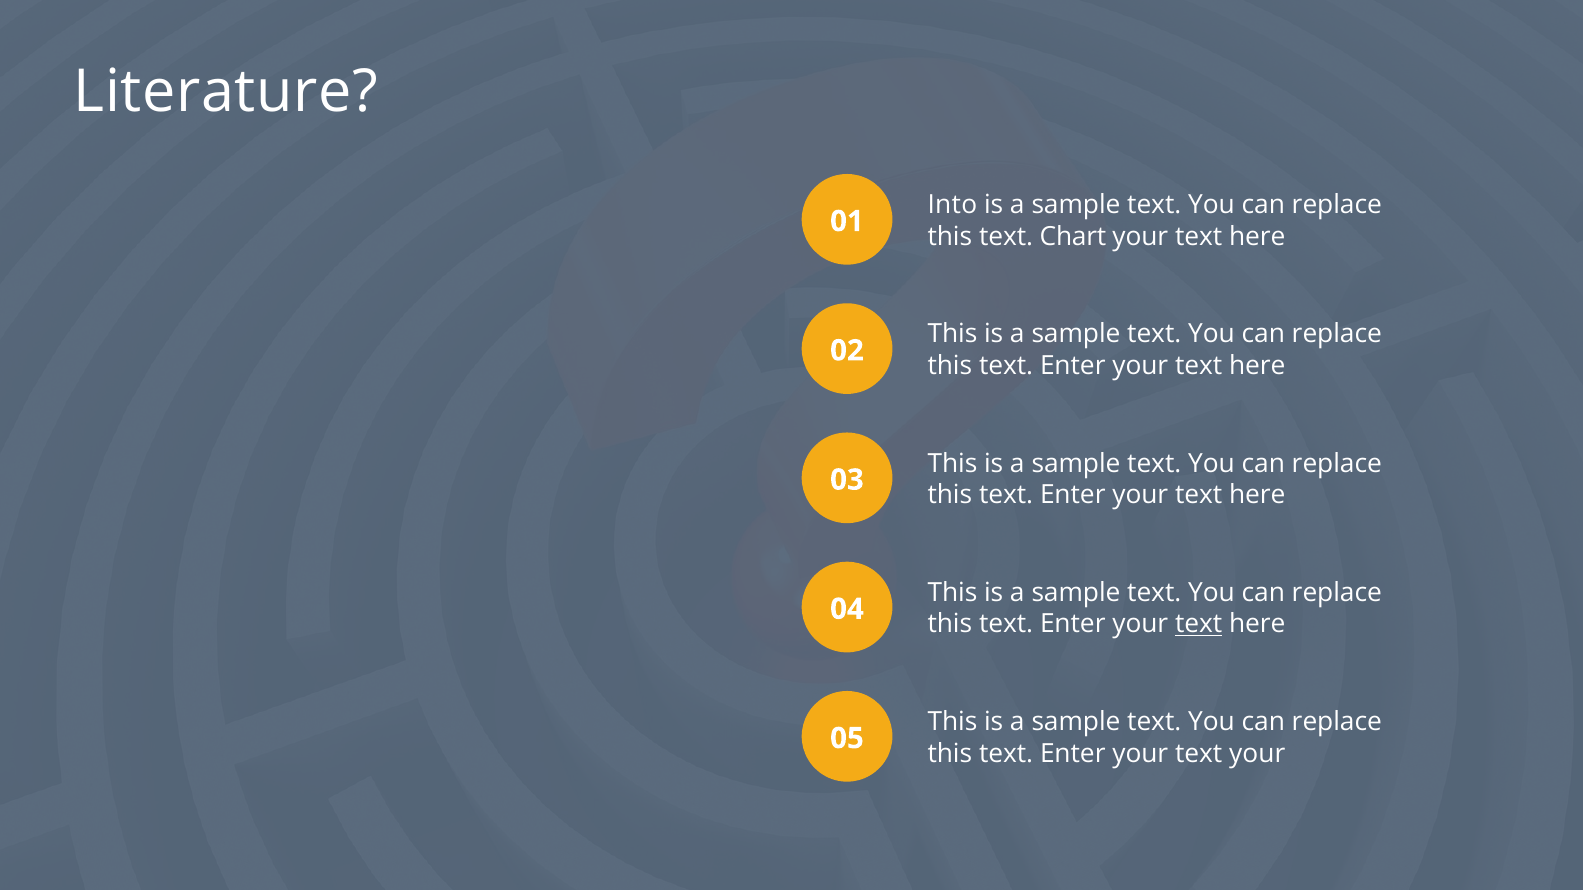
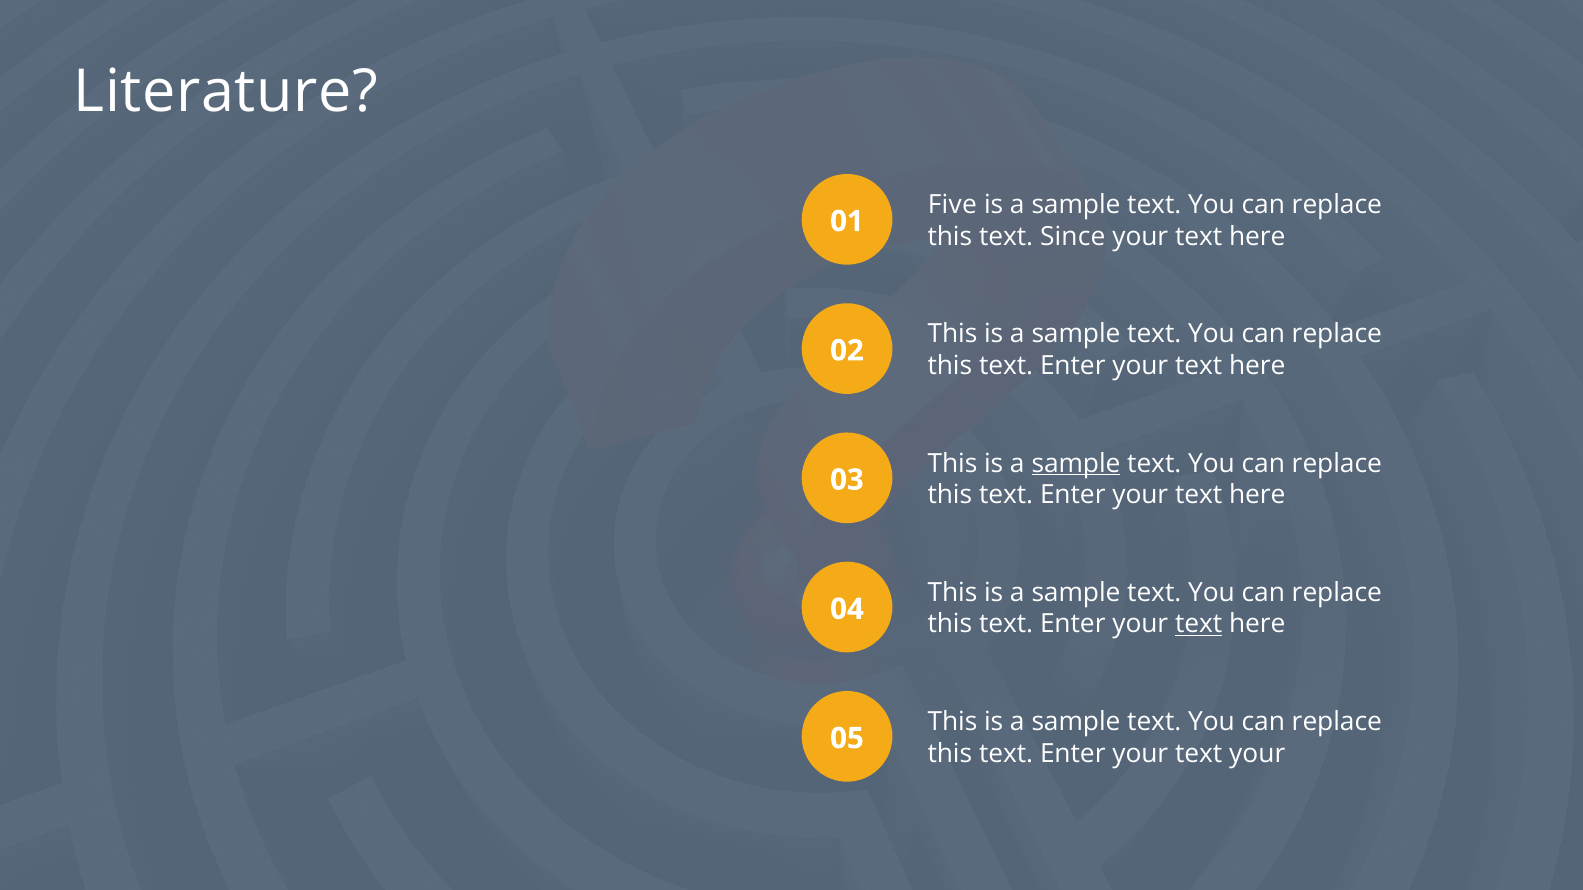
Into: Into -> Five (952, 205)
Chart: Chart -> Since (1073, 237)
sample underline: none -> present (1076, 464)
